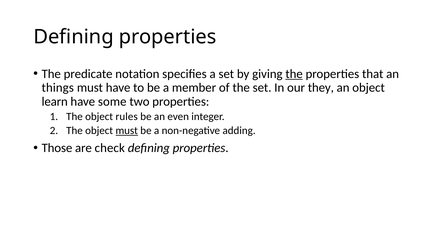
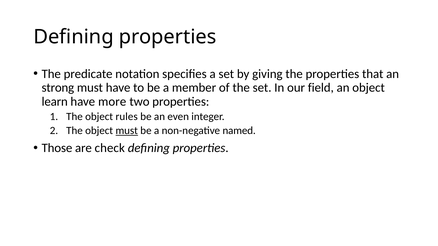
the underline: present -> none (294, 74)
things: things -> strong (58, 88)
they: they -> field (321, 88)
some: some -> more (112, 102)
adding: adding -> named (239, 131)
